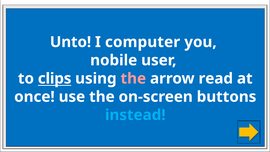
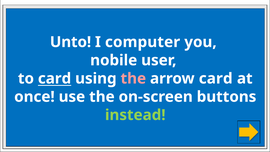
to clips: clips -> card (55, 78)
arrow read: read -> card (216, 78)
instead colour: light blue -> light green (135, 115)
